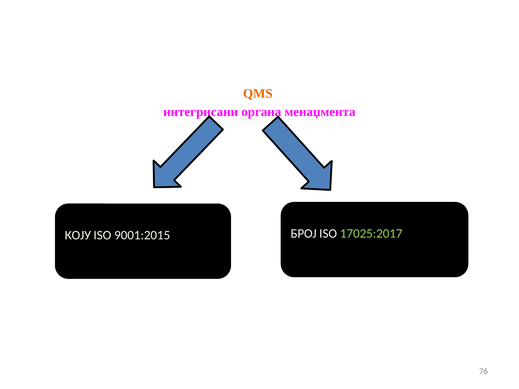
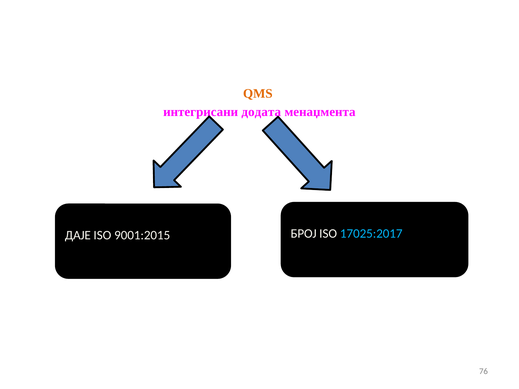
органа: органа -> додата (261, 112)
КОЈУ: КОЈУ -> ДАЈЕ (78, 235)
17025:2017 colour: light green -> light blue (371, 234)
